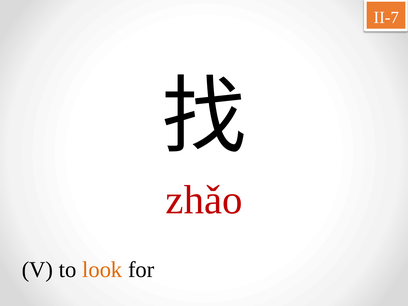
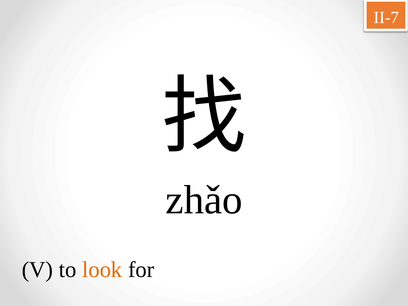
zhǎo colour: red -> black (204, 200)
